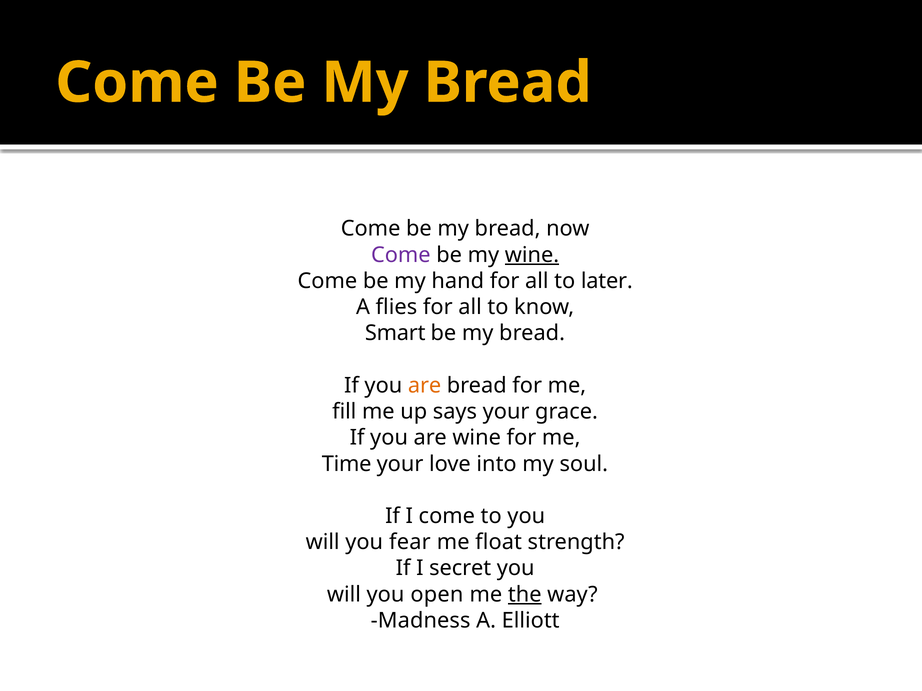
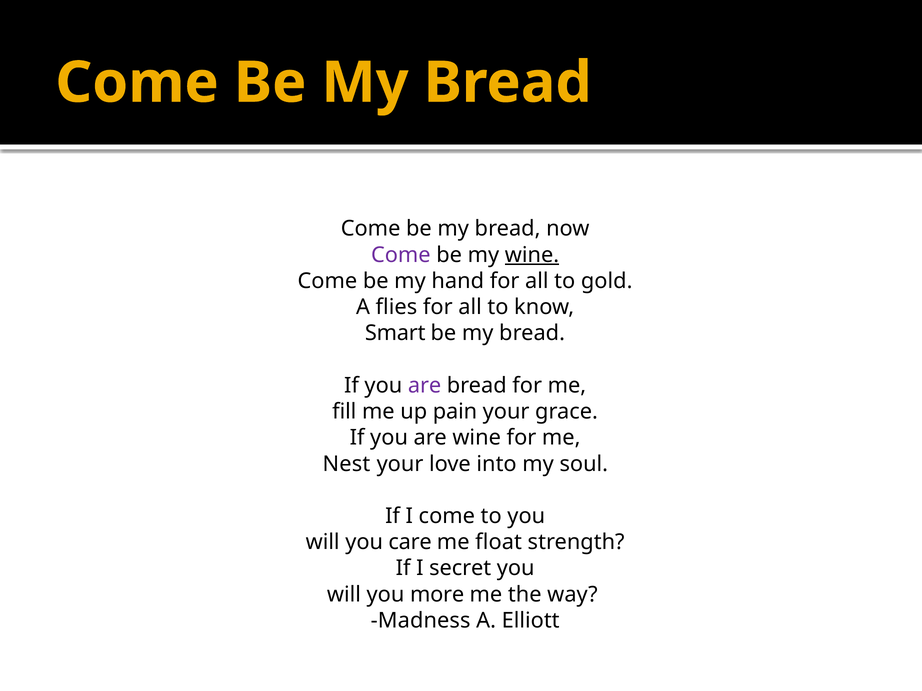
later: later -> gold (607, 281)
are colour: orange -> purple (425, 386)
says: says -> pain (455, 412)
Time: Time -> Nest (346, 464)
fear: fear -> care (410, 543)
open: open -> more (437, 595)
the underline: present -> none (525, 595)
